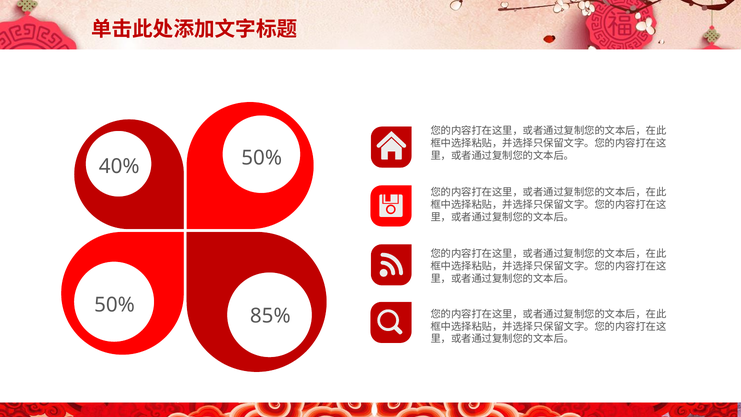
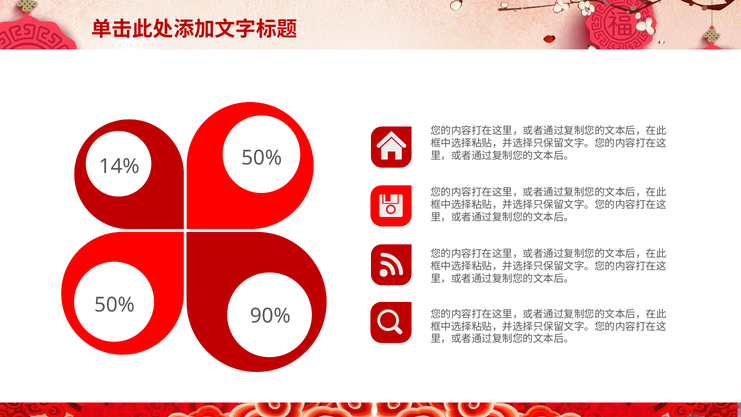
40%: 40% -> 14% (119, 167)
85%: 85% -> 90% (270, 316)
